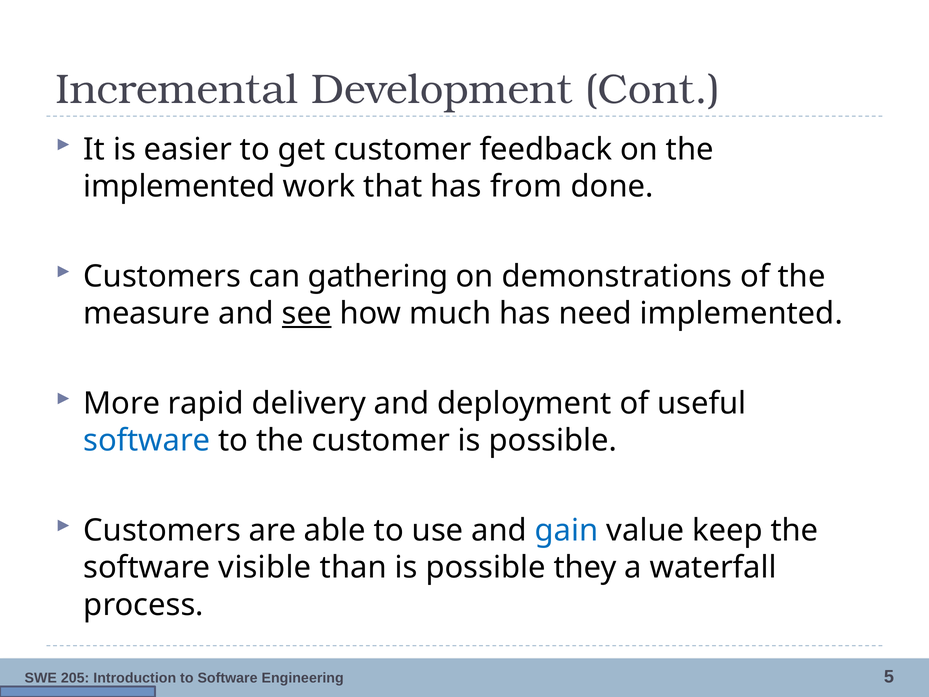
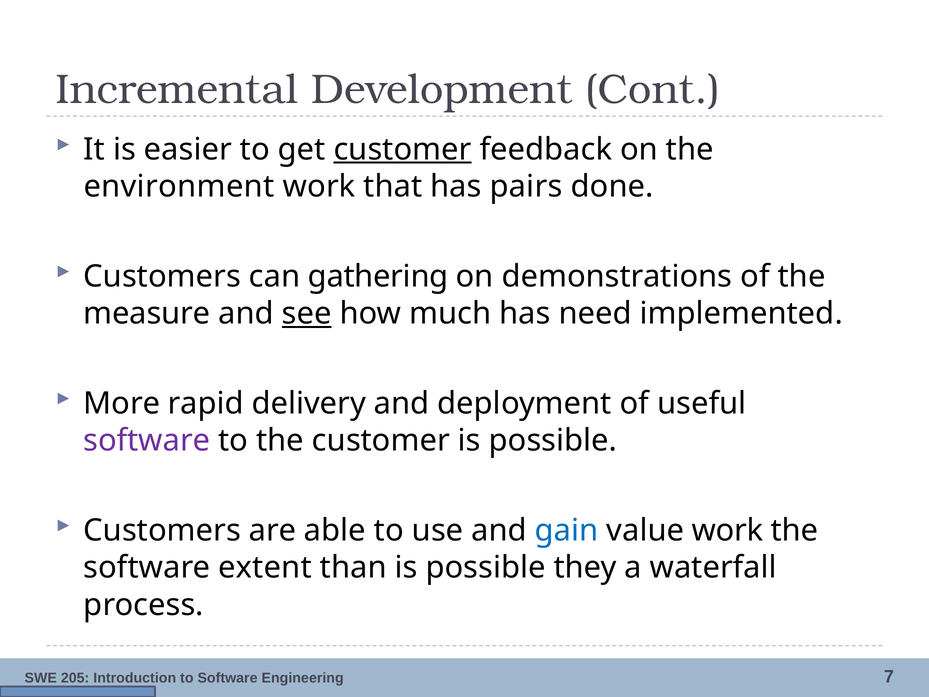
customer underline: none -> present (403, 149)
implemented: implemented -> environment (179, 186)
from: from -> pairs (526, 186)
software colour: blue -> purple (147, 440)
value keep: keep -> work (728, 530)
visible: visible -> extent (265, 567)
5: 5 -> 7 (889, 676)
